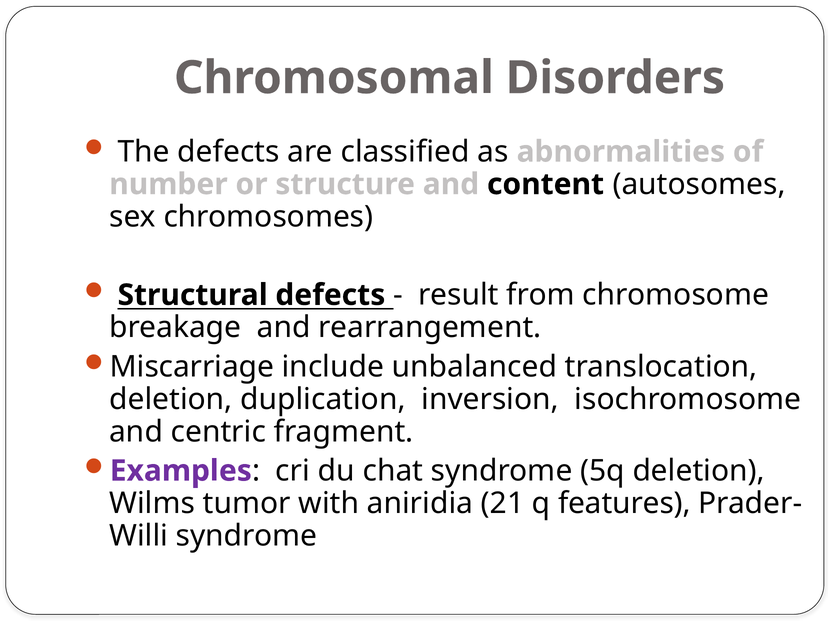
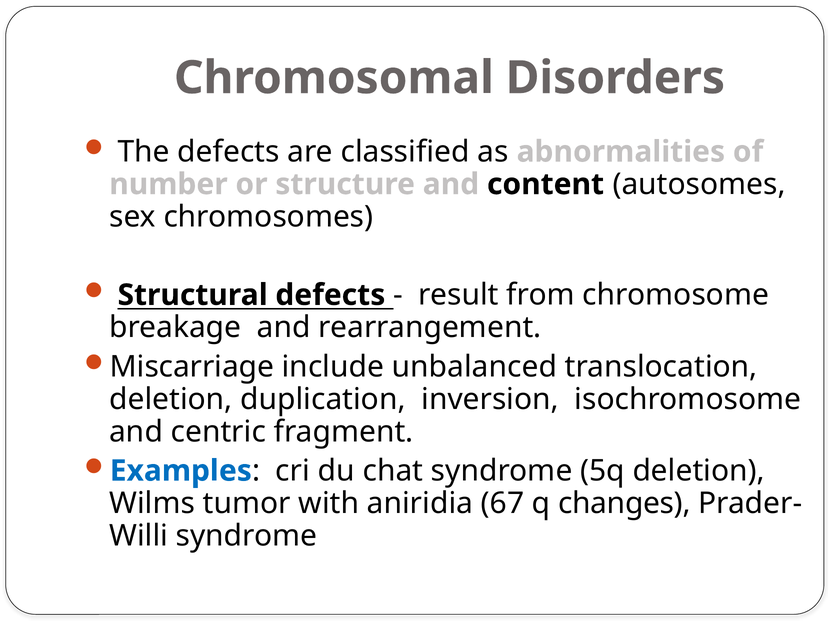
Examples colour: purple -> blue (181, 470)
21: 21 -> 67 (503, 503)
features: features -> changes (624, 503)
